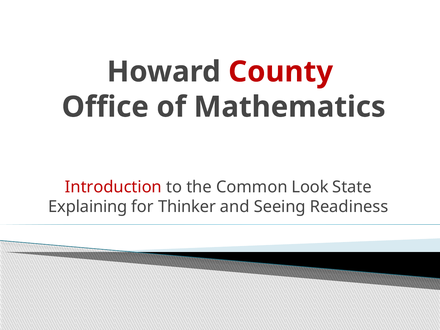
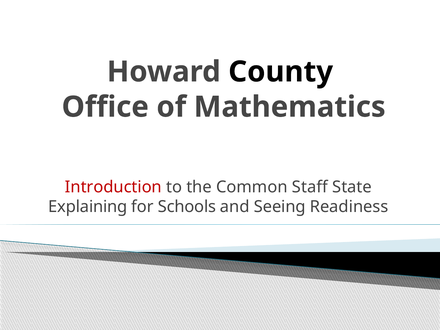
County colour: red -> black (281, 72)
Look: Look -> Staff (310, 187)
Thinker: Thinker -> Schools (187, 207)
